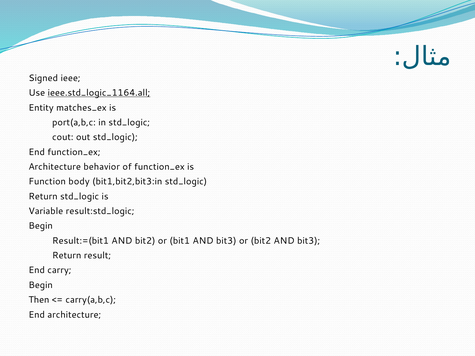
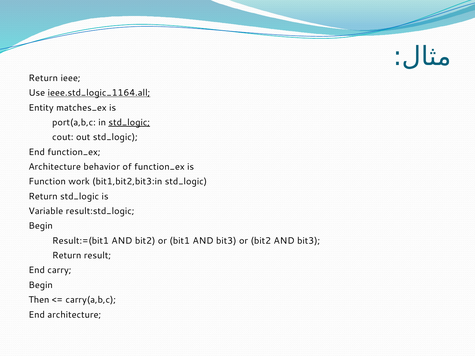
Signed: Signed -> Return (43, 78)
std_logic underline: none -> present (129, 123)
body: body -> work (79, 182)
